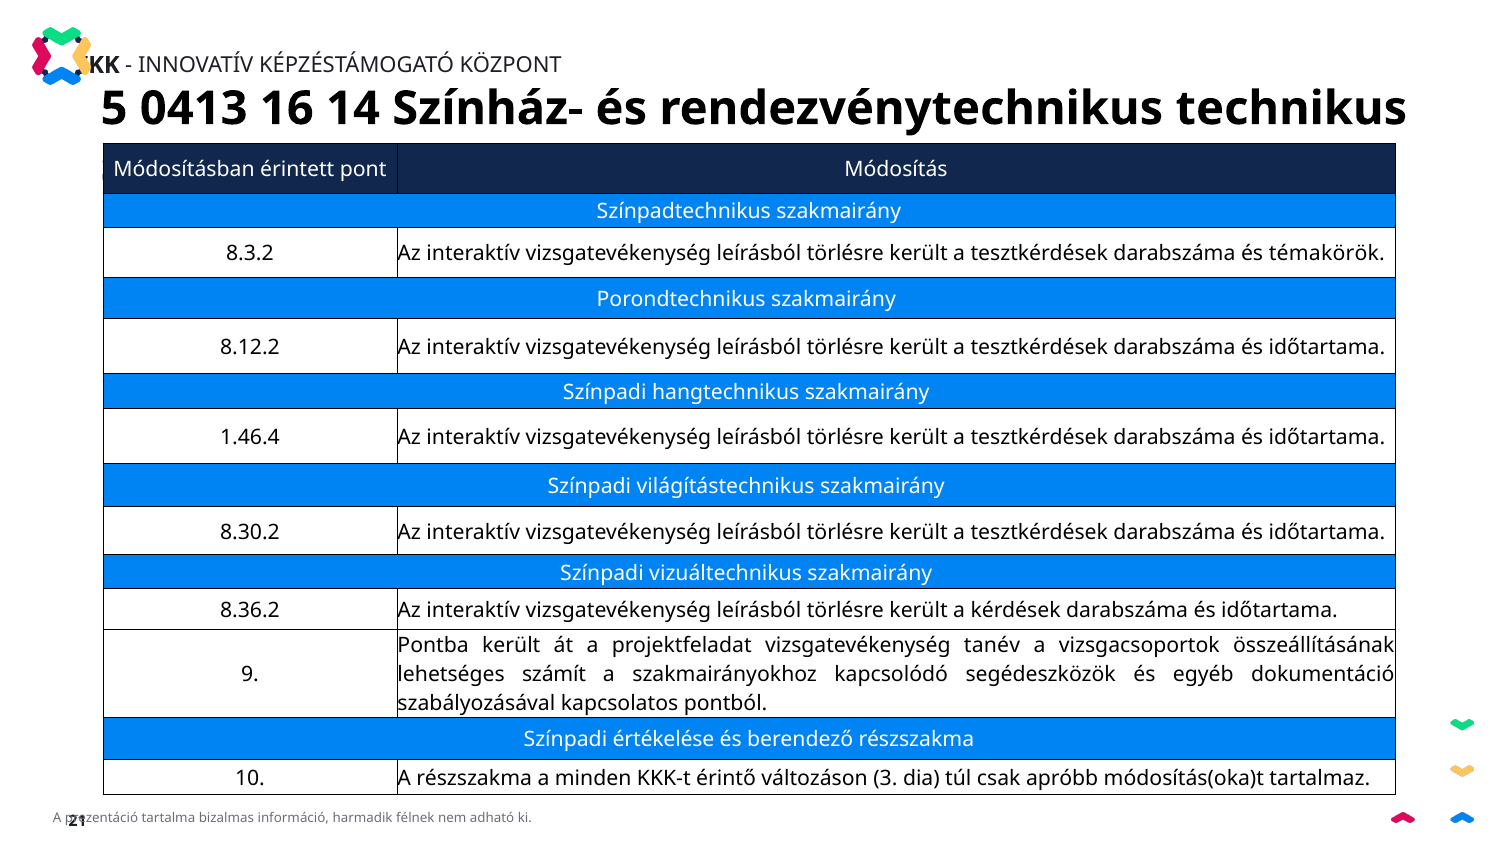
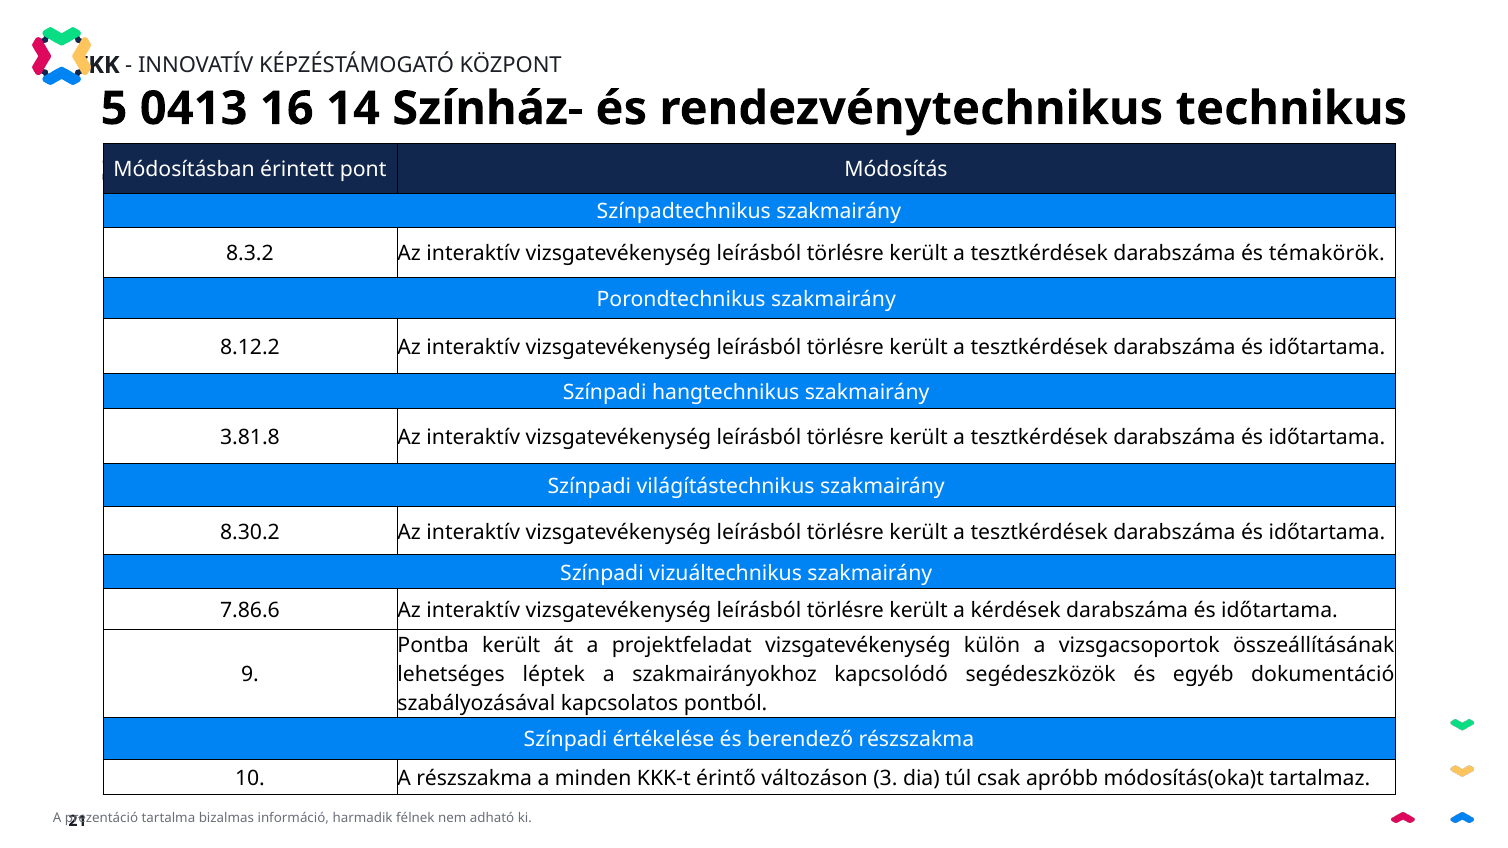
1.46.4: 1.46.4 -> 3.81.8 (250, 437)
8.36.2: 8.36.2 -> 7.86.6 (250, 611)
tanév: tanév -> külön (992, 646)
számít: számít -> léptek (554, 675)
